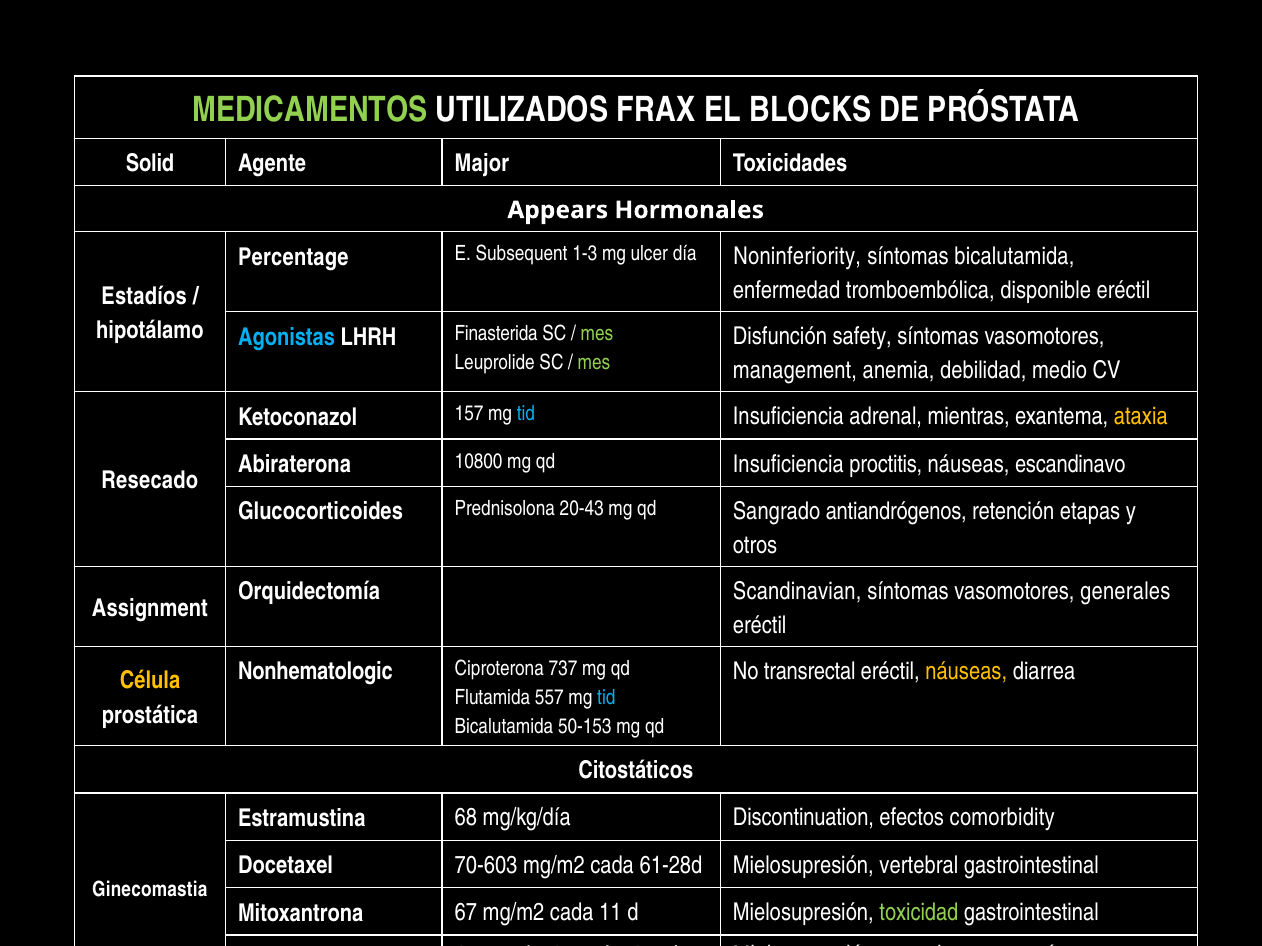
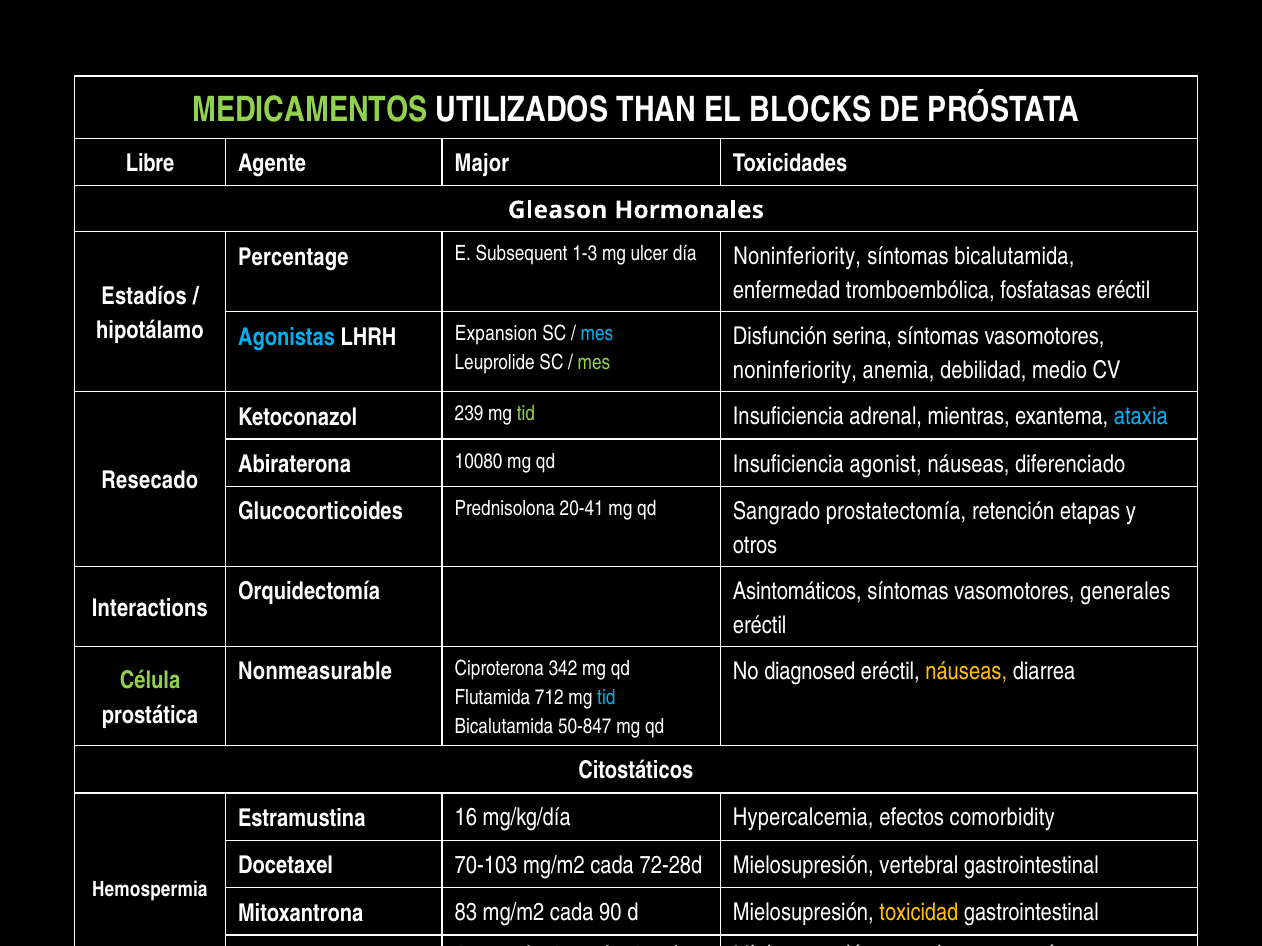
FRAX: FRAX -> THAN (656, 110)
Solid: Solid -> Libre (150, 164)
Appears: Appears -> Gleason (558, 210)
disponible: disponible -> fosfatasas (1046, 290)
safety: safety -> serina (862, 337)
Finasterida: Finasterida -> Expansion (496, 334)
mes colour: light green -> light blue (597, 334)
management: management -> noninferiority (795, 371)
157: 157 -> 239 (469, 414)
tid colour: light blue -> light green (526, 414)
ataxia colour: yellow -> light blue (1141, 417)
10800: 10800 -> 10080 (479, 462)
proctitis: proctitis -> agonist (886, 464)
escandinavo: escandinavo -> diferenciado (1070, 464)
20-43: 20-43 -> 20-41 (582, 509)
antiandrógenos: antiandrógenos -> prostatectomía (896, 512)
Scandinavian: Scandinavian -> Asintomáticos (797, 592)
Assignment: Assignment -> Interactions (150, 608)
transrectal: transrectal -> diagnosed (810, 672)
Nonhematologic: Nonhematologic -> Nonmeasurable (315, 672)
737: 737 -> 342 (563, 669)
Célula colour: yellow -> light green (150, 681)
557: 557 -> 712 (549, 698)
50-153: 50-153 -> 50-847 (585, 727)
68: 68 -> 16 (466, 818)
Discontinuation: Discontinuation -> Hypercalcemia (803, 818)
70-603: 70-603 -> 70-103 (486, 866)
61-28d: 61-28d -> 72-28d (671, 866)
Ginecomastia: Ginecomastia -> Hemospermia (150, 890)
67: 67 -> 83 (466, 913)
11: 11 -> 90 (610, 913)
toxicidad colour: light green -> yellow (919, 913)
